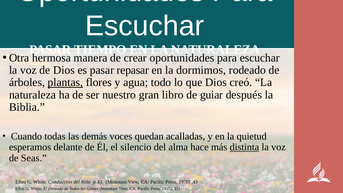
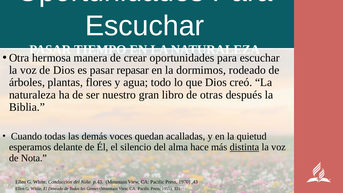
plantas underline: present -> none (65, 82)
guiar: guiar -> otras (211, 95)
Seas: Seas -> Nota (34, 158)
